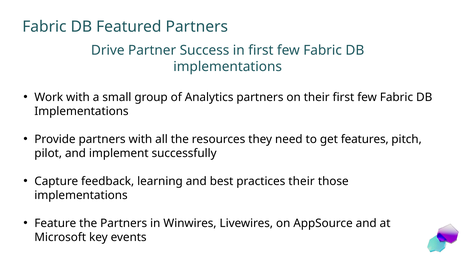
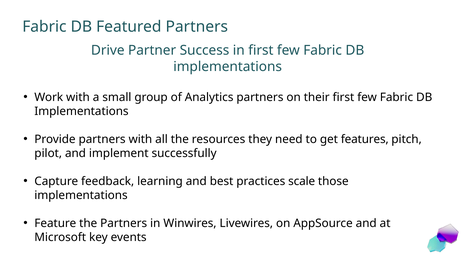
practices their: their -> scale (302, 181)
